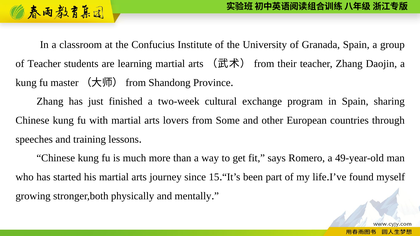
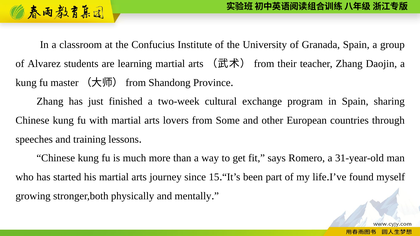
of Teacher: Teacher -> Alvarez (44, 64)
49-year-old: 49-year-old -> 31-year-old (359, 158)
